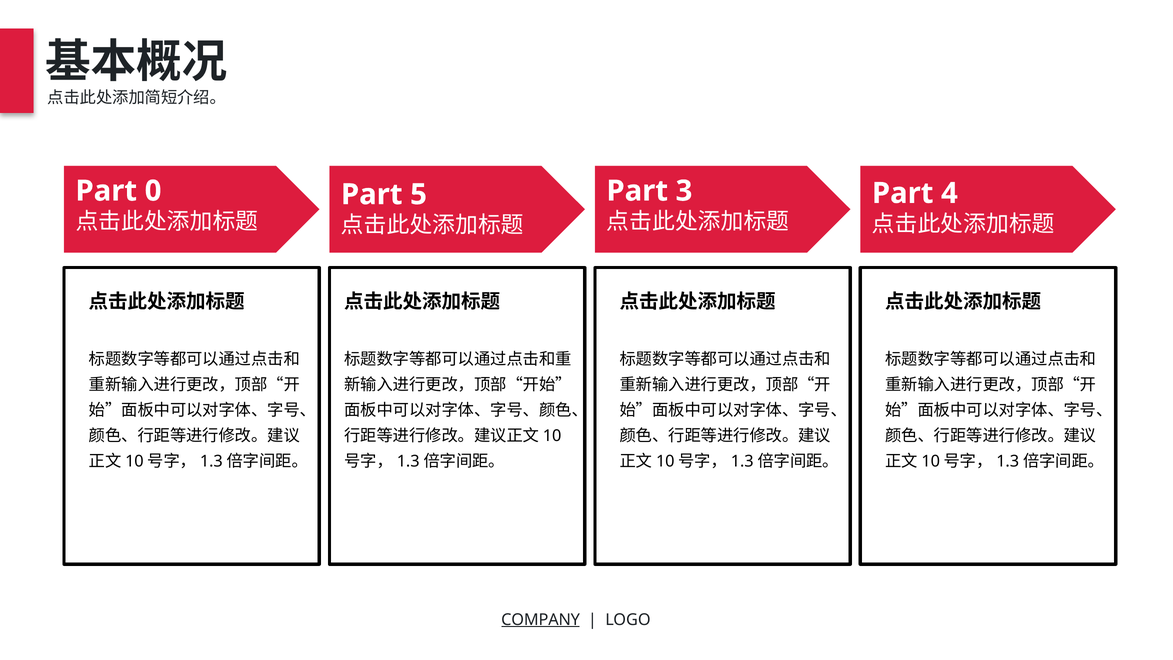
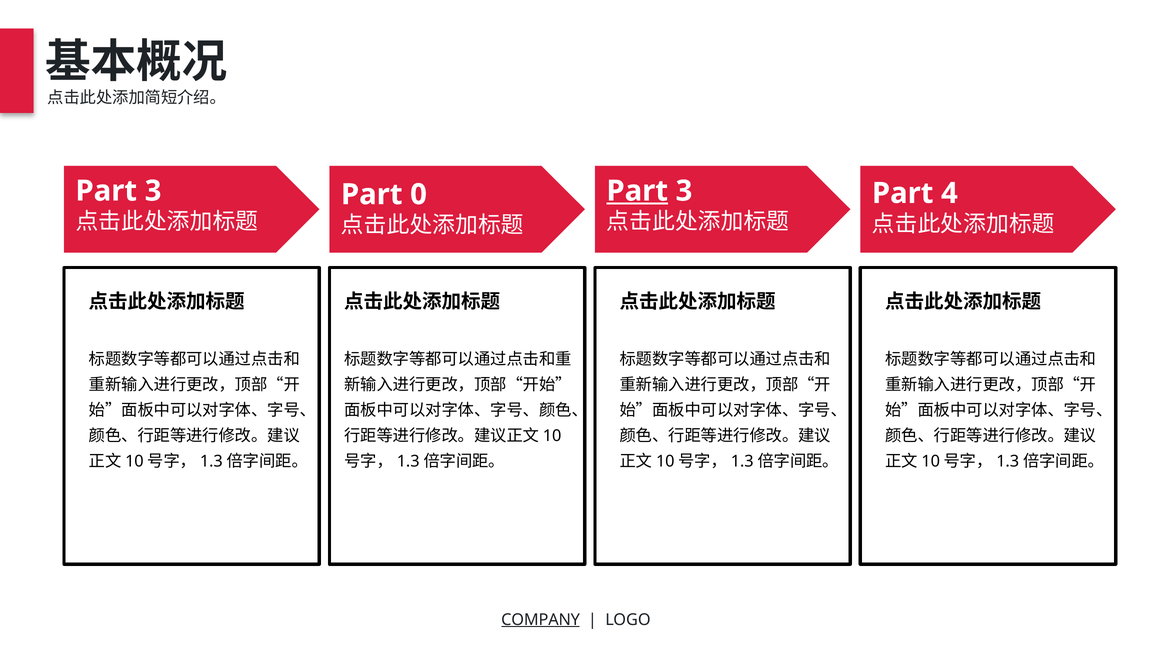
0: 0 -> 3 (153, 191)
Part underline: none -> present (637, 191)
5: 5 -> 0 (419, 194)
